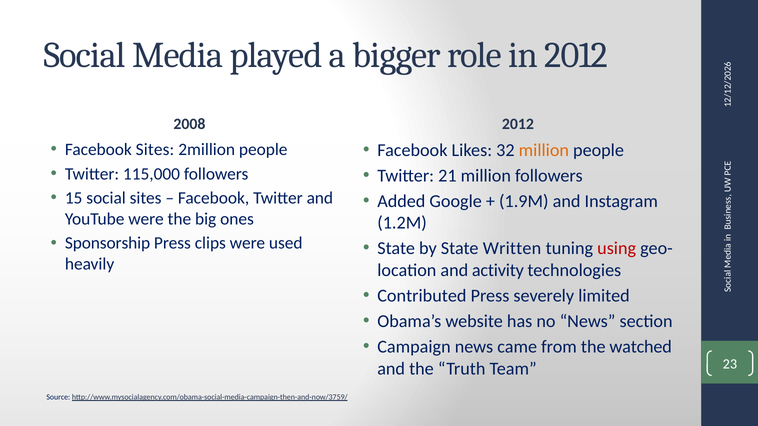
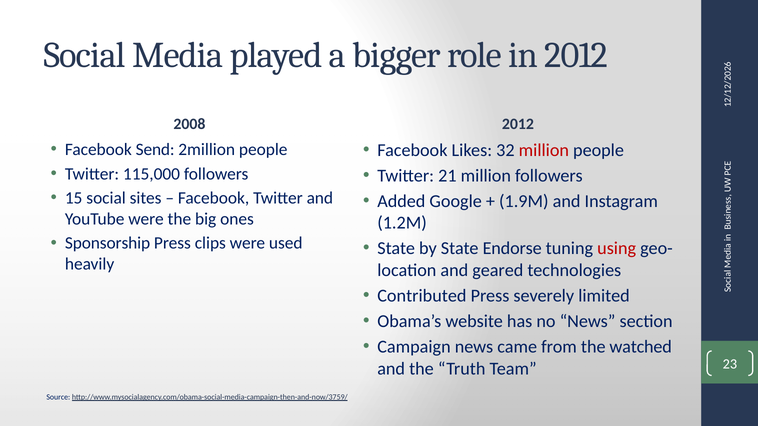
Facebook Sites: Sites -> Send (155, 150)
million colour: orange -> red (544, 150)
Written: Written -> Endorse (512, 249)
activity: activity -> geared (498, 270)
